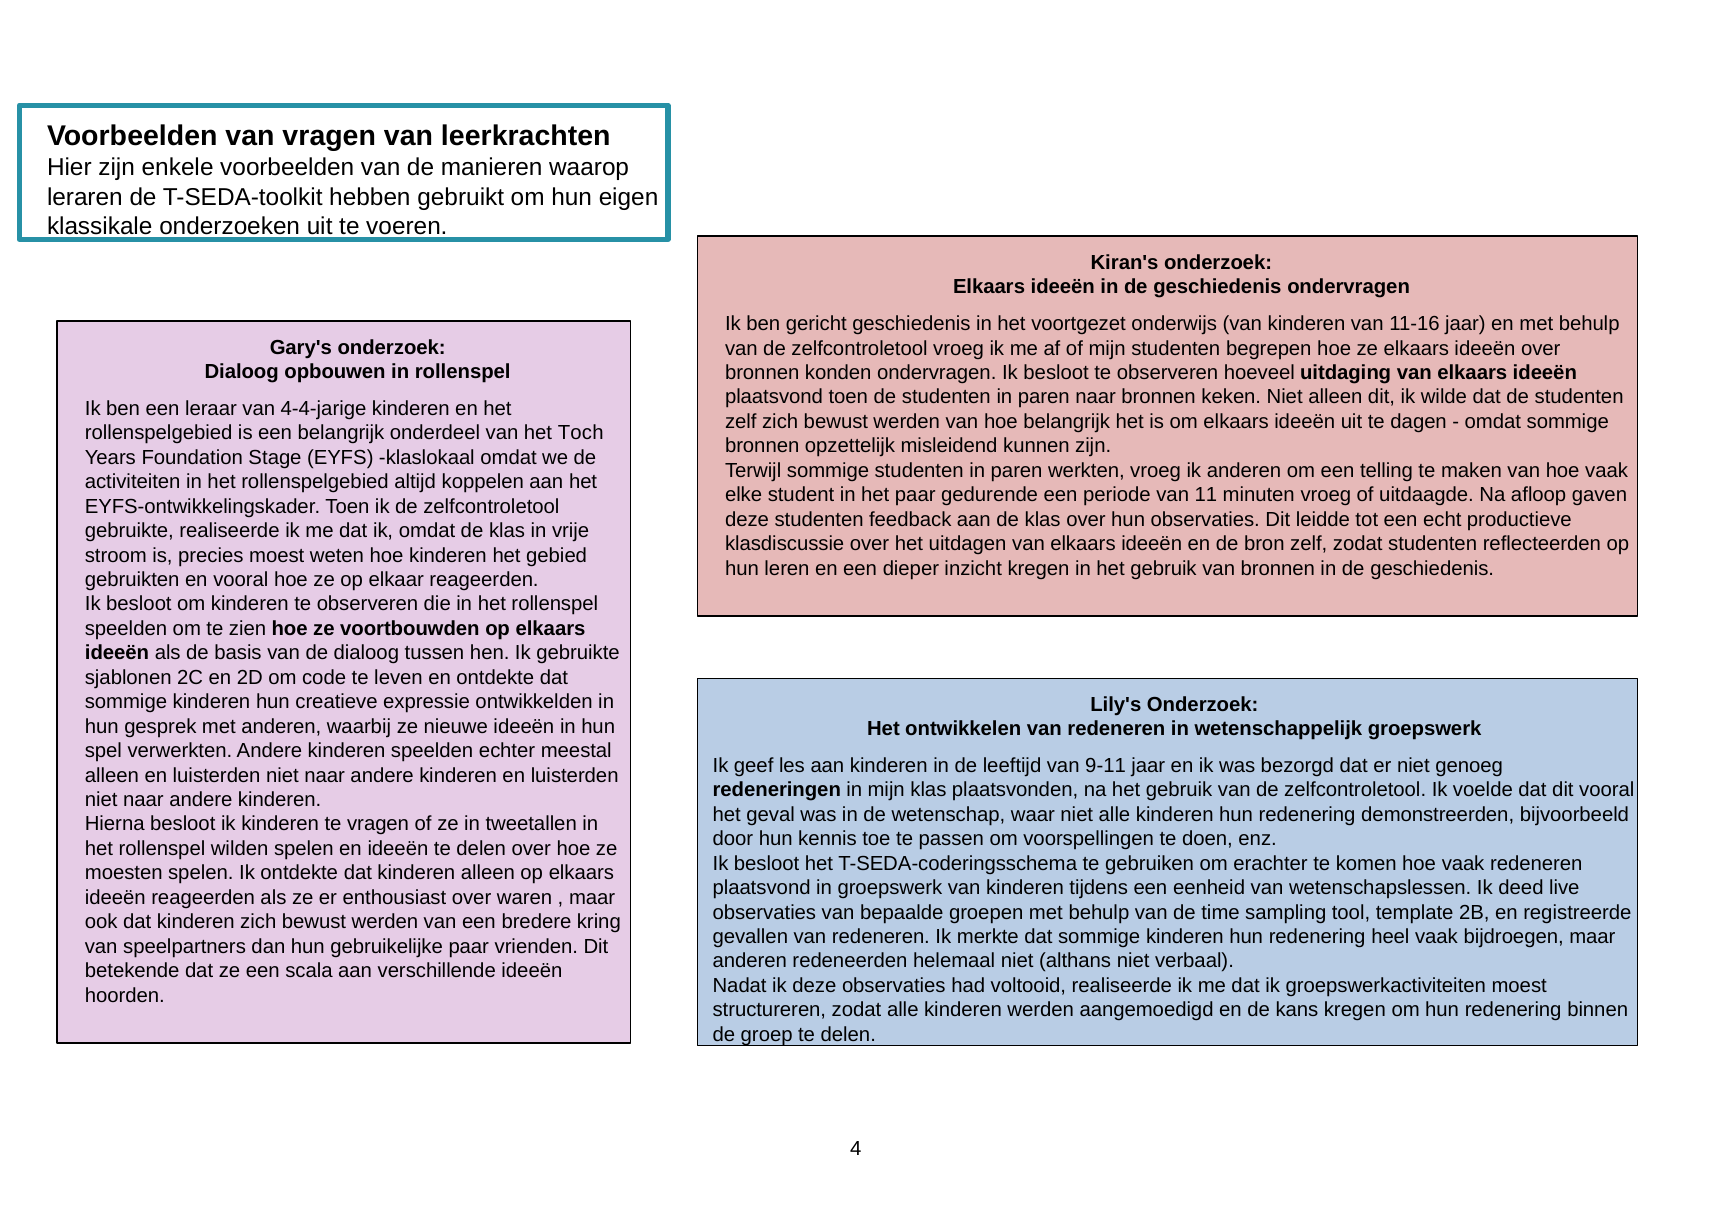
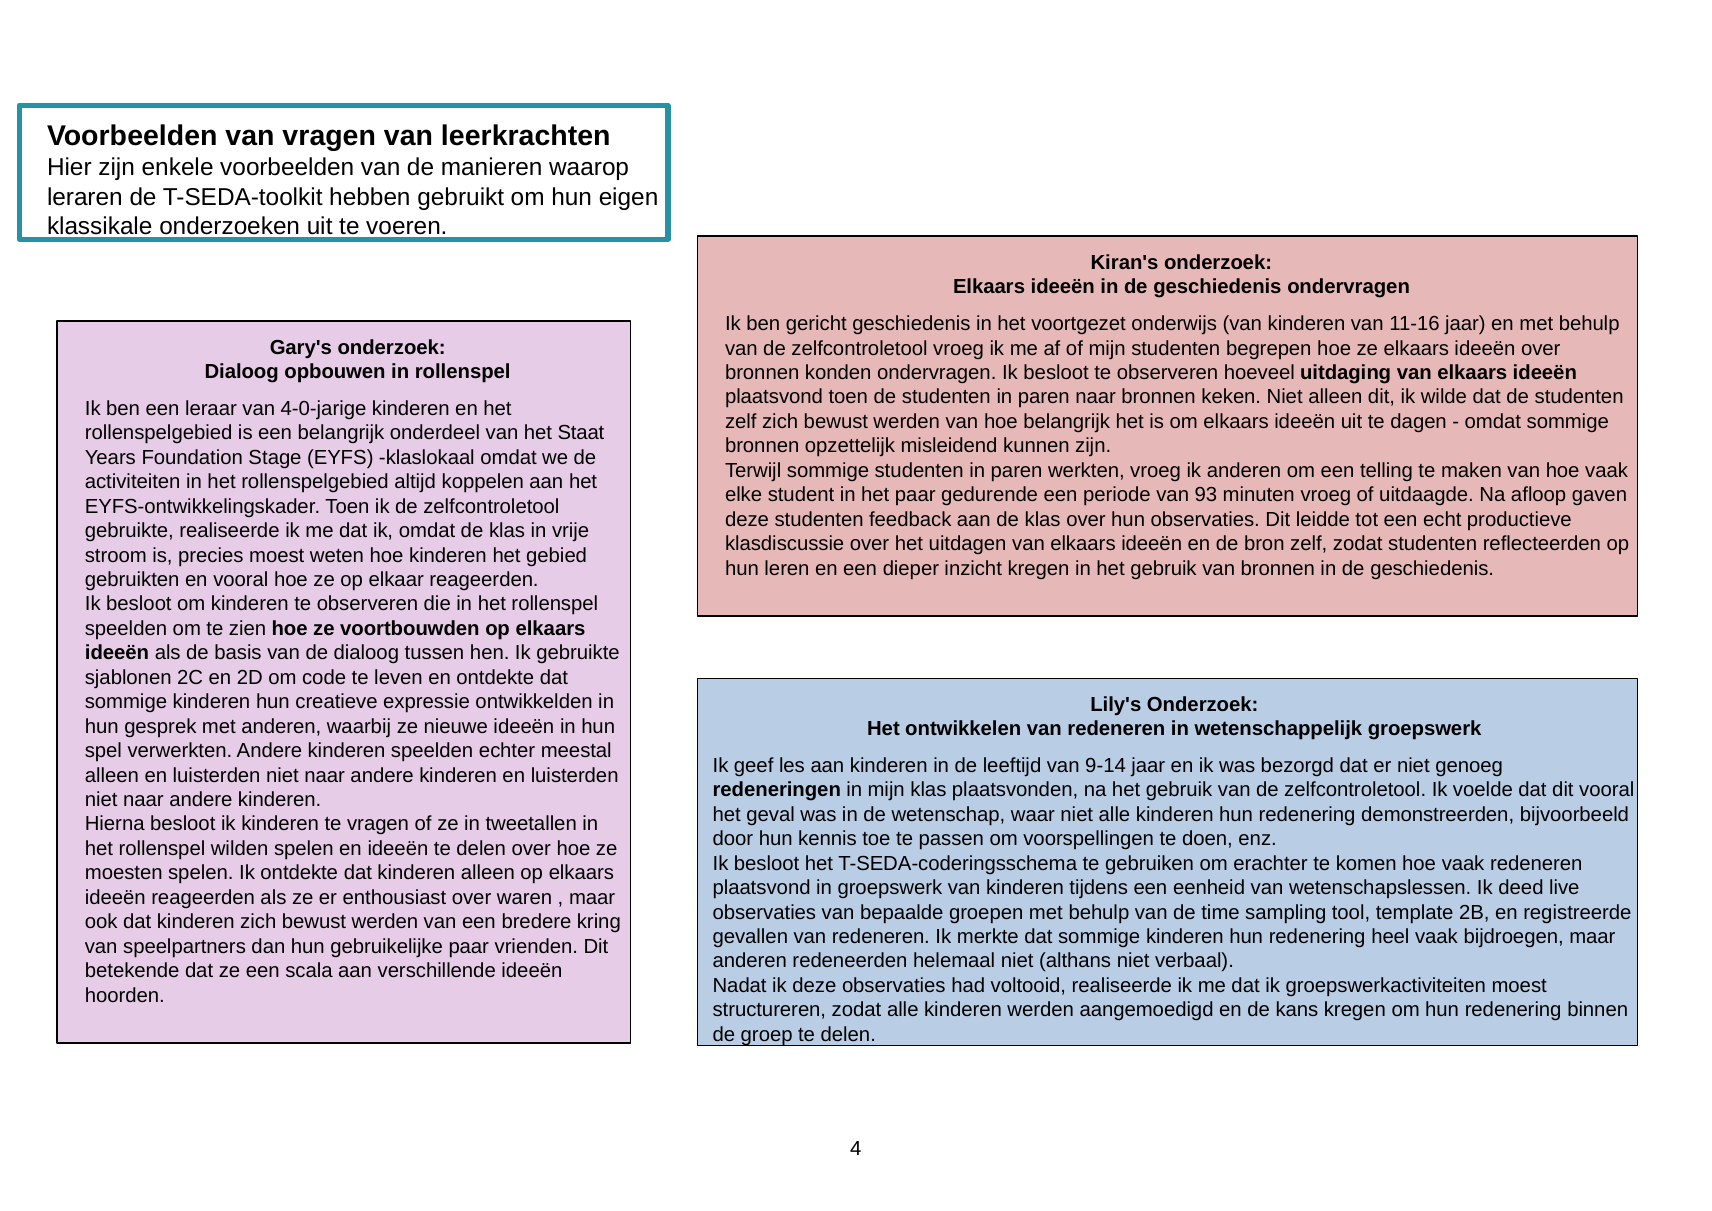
4-4-jarige: 4-4-jarige -> 4-0-jarige (324, 409)
Toch: Toch -> Staat (581, 433)
11: 11 -> 93 (1206, 495)
9-11: 9-11 -> 9-14 (1106, 766)
